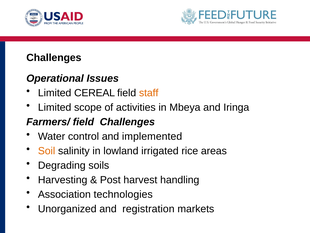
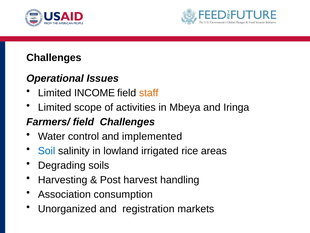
CEREAL: CEREAL -> INCOME (95, 93)
Soil colour: orange -> blue (47, 151)
technologies: technologies -> consumption (123, 194)
